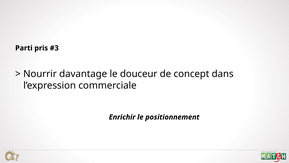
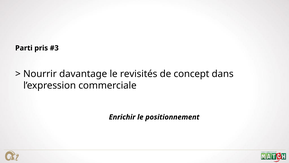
douceur: douceur -> revisités (139, 74)
